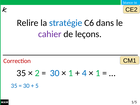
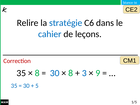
cahier colour: purple -> blue (50, 34)
2: 2 -> 8 (37, 73)
1: 1 -> 8 (71, 73)
4: 4 -> 3 (84, 73)
1: 1 -> 9 (98, 73)
